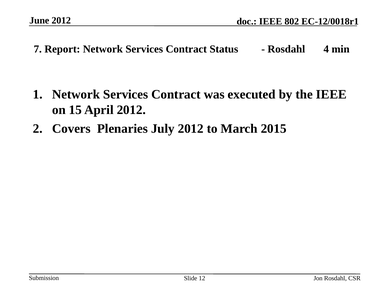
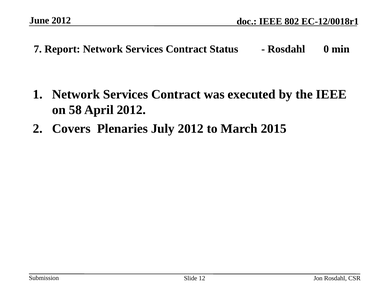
4: 4 -> 0 (326, 49)
15: 15 -> 58 (75, 110)
